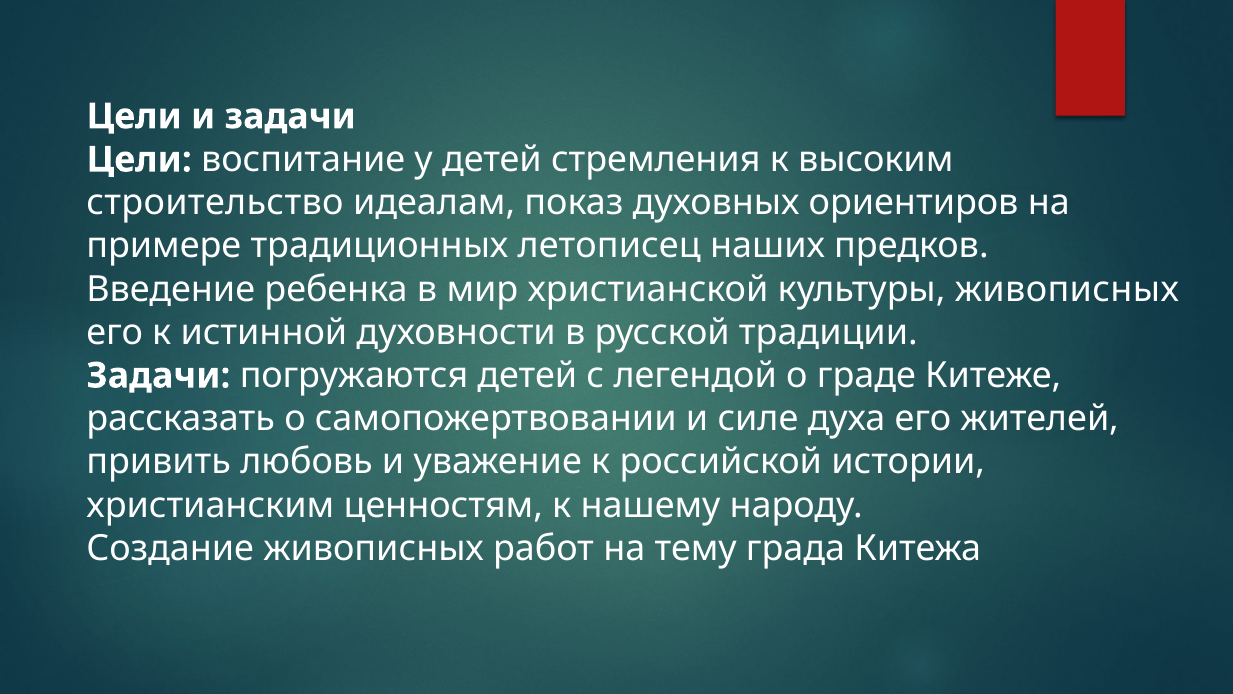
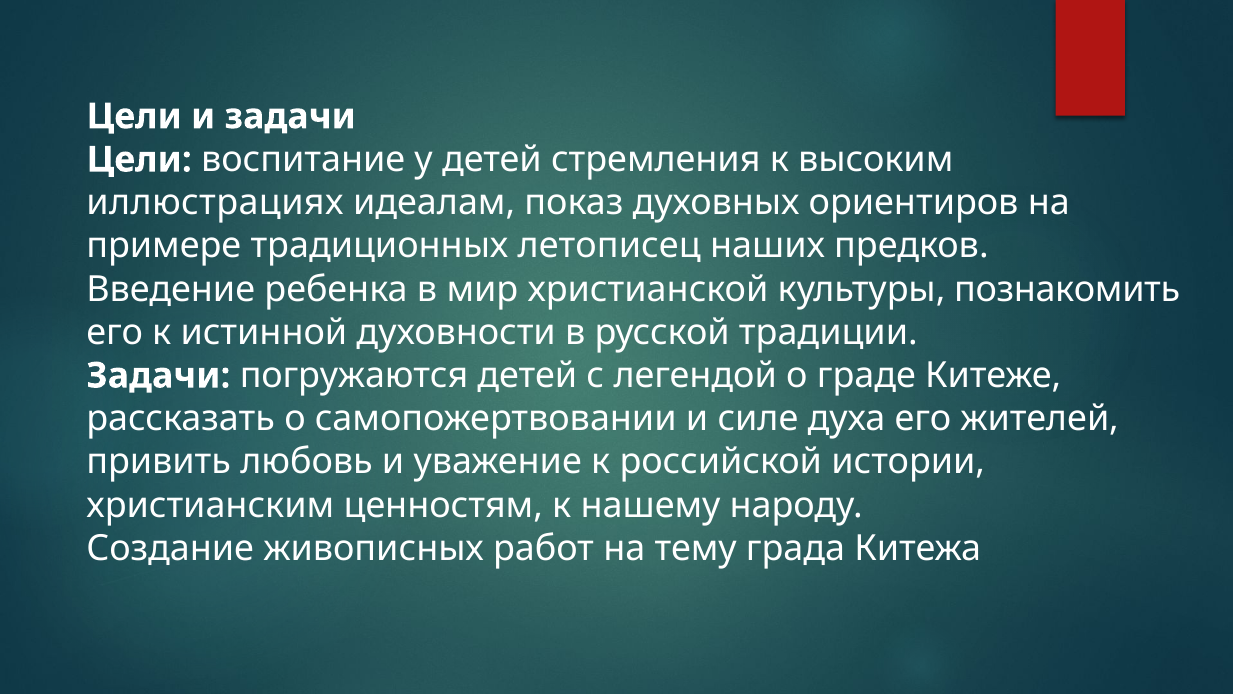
строительство: строительство -> иллюстрациях (215, 203)
культуры живописных: живописных -> познакомить (1067, 289)
